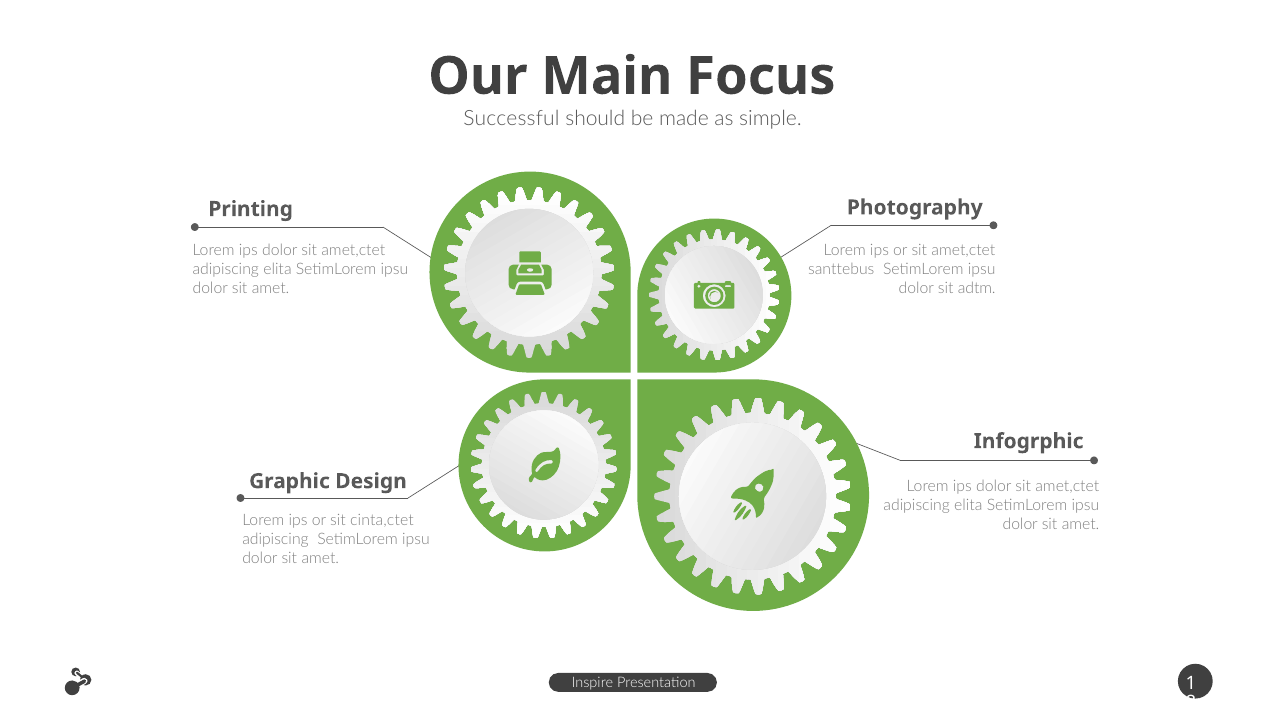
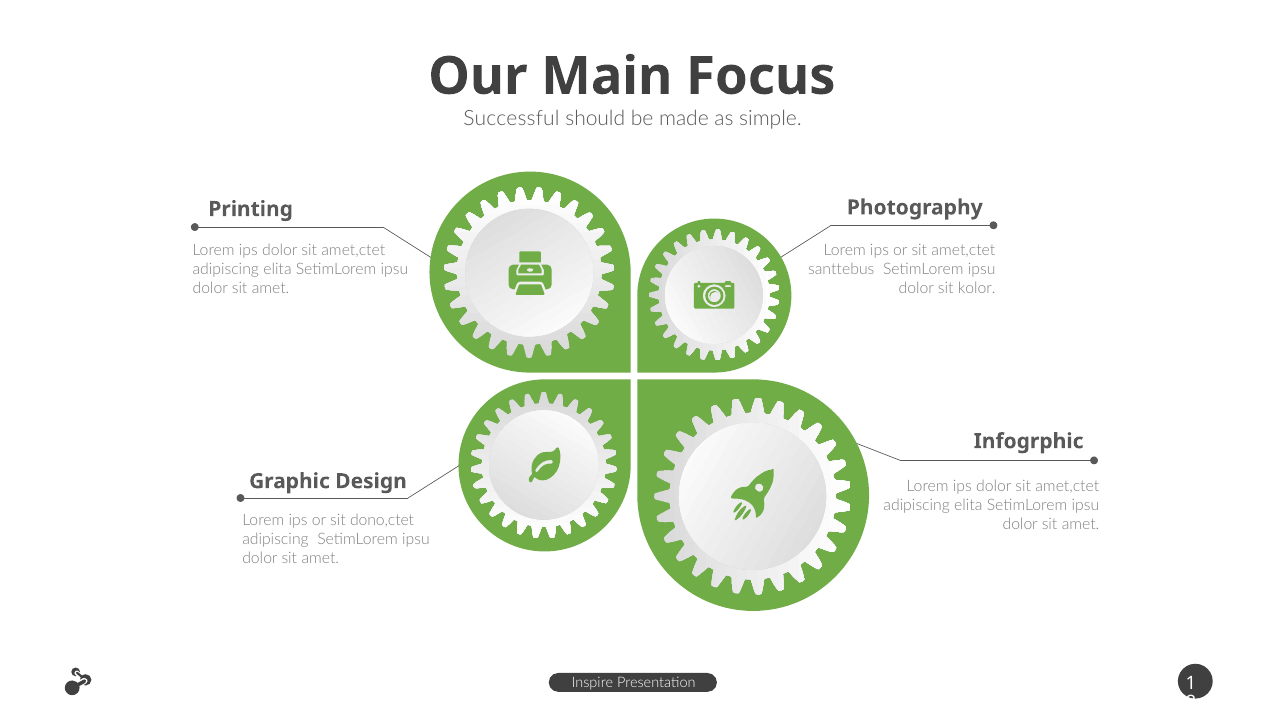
adtm: adtm -> kolor (977, 288)
cinta,ctet: cinta,ctet -> dono,ctet (382, 520)
